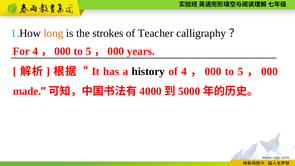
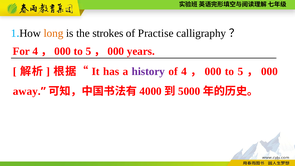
Teacher: Teacher -> Practise (156, 33)
history colour: black -> purple (148, 71)
made: made -> away (27, 91)
